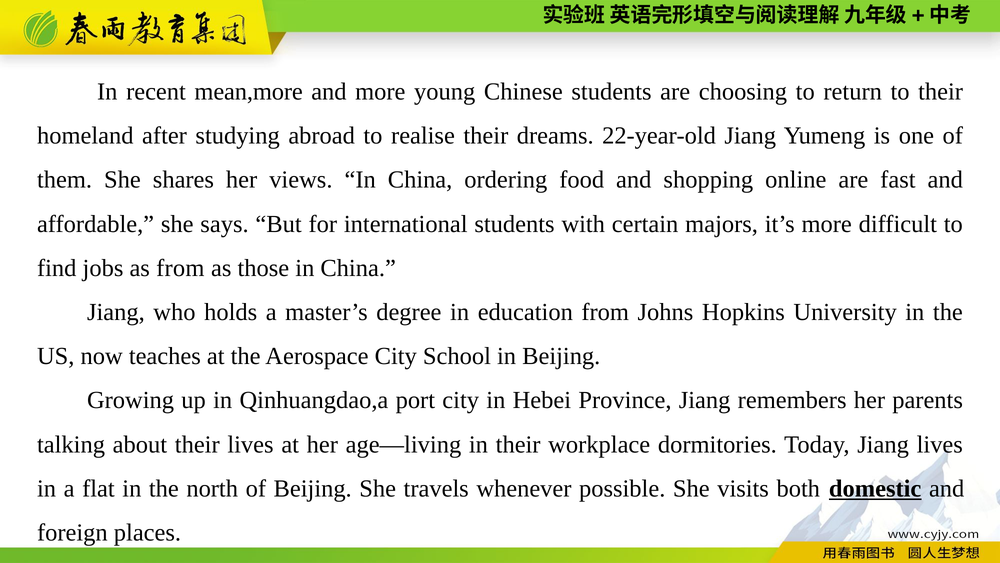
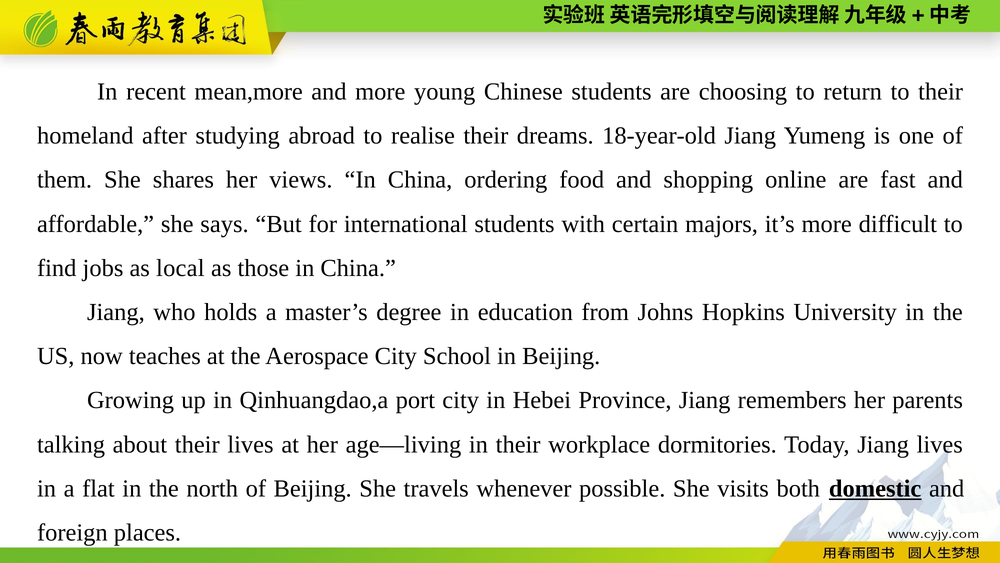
22-year-old: 22-year-old -> 18-year-old (659, 136)
as from: from -> local (180, 268)
